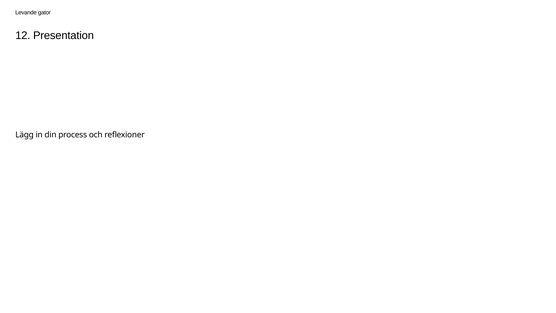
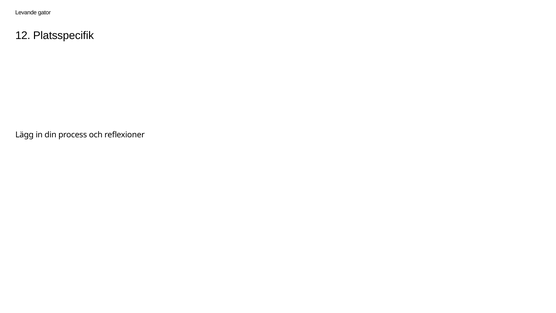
Presentation: Presentation -> Platsspecifik (63, 35)
